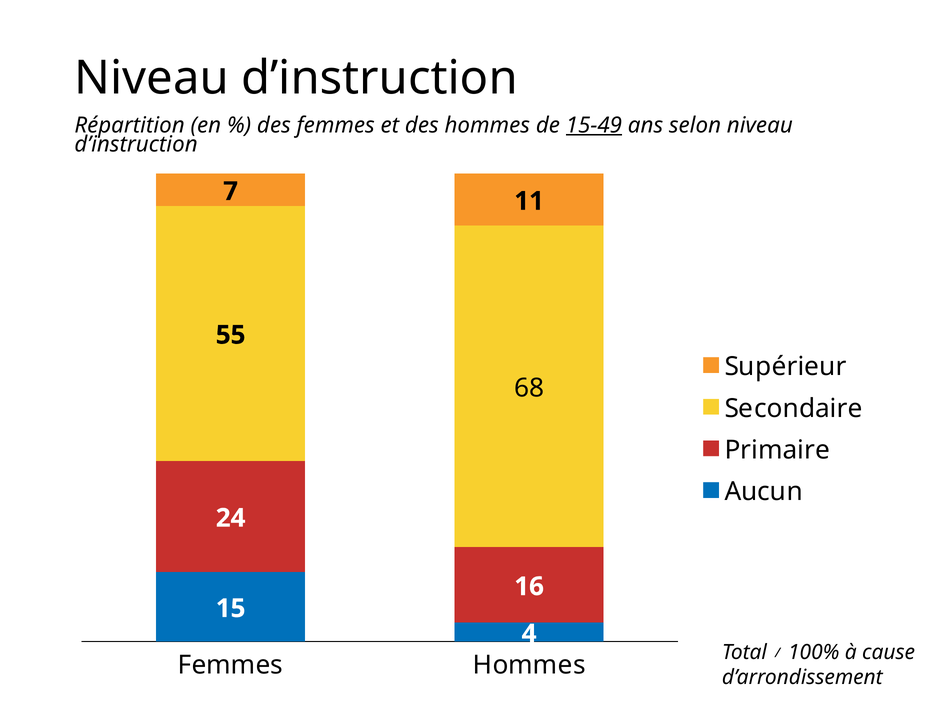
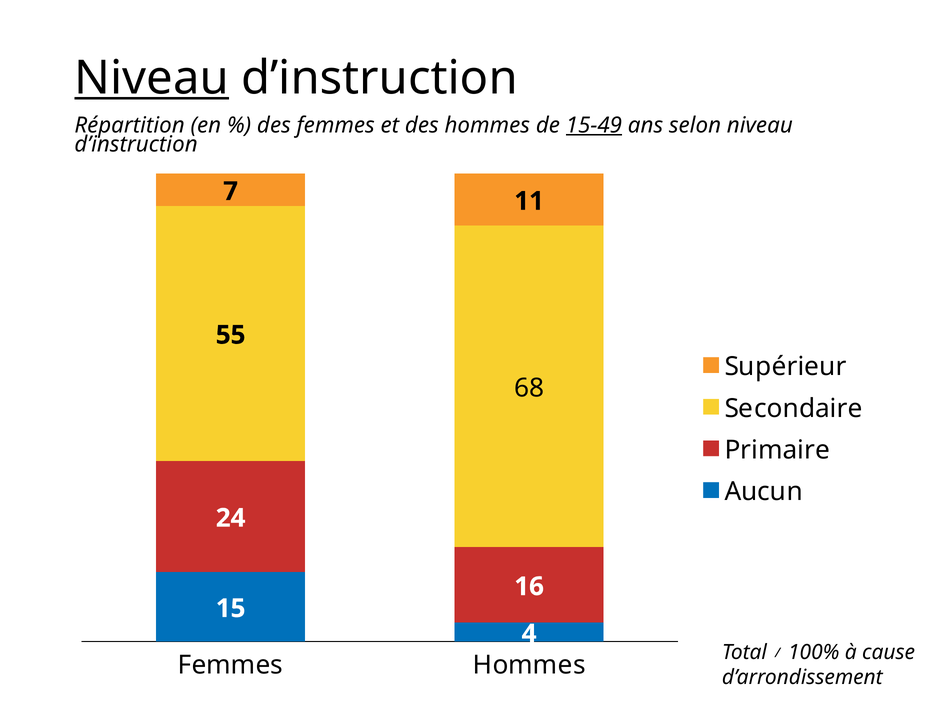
Niveau underline: none -> present (152, 78)
